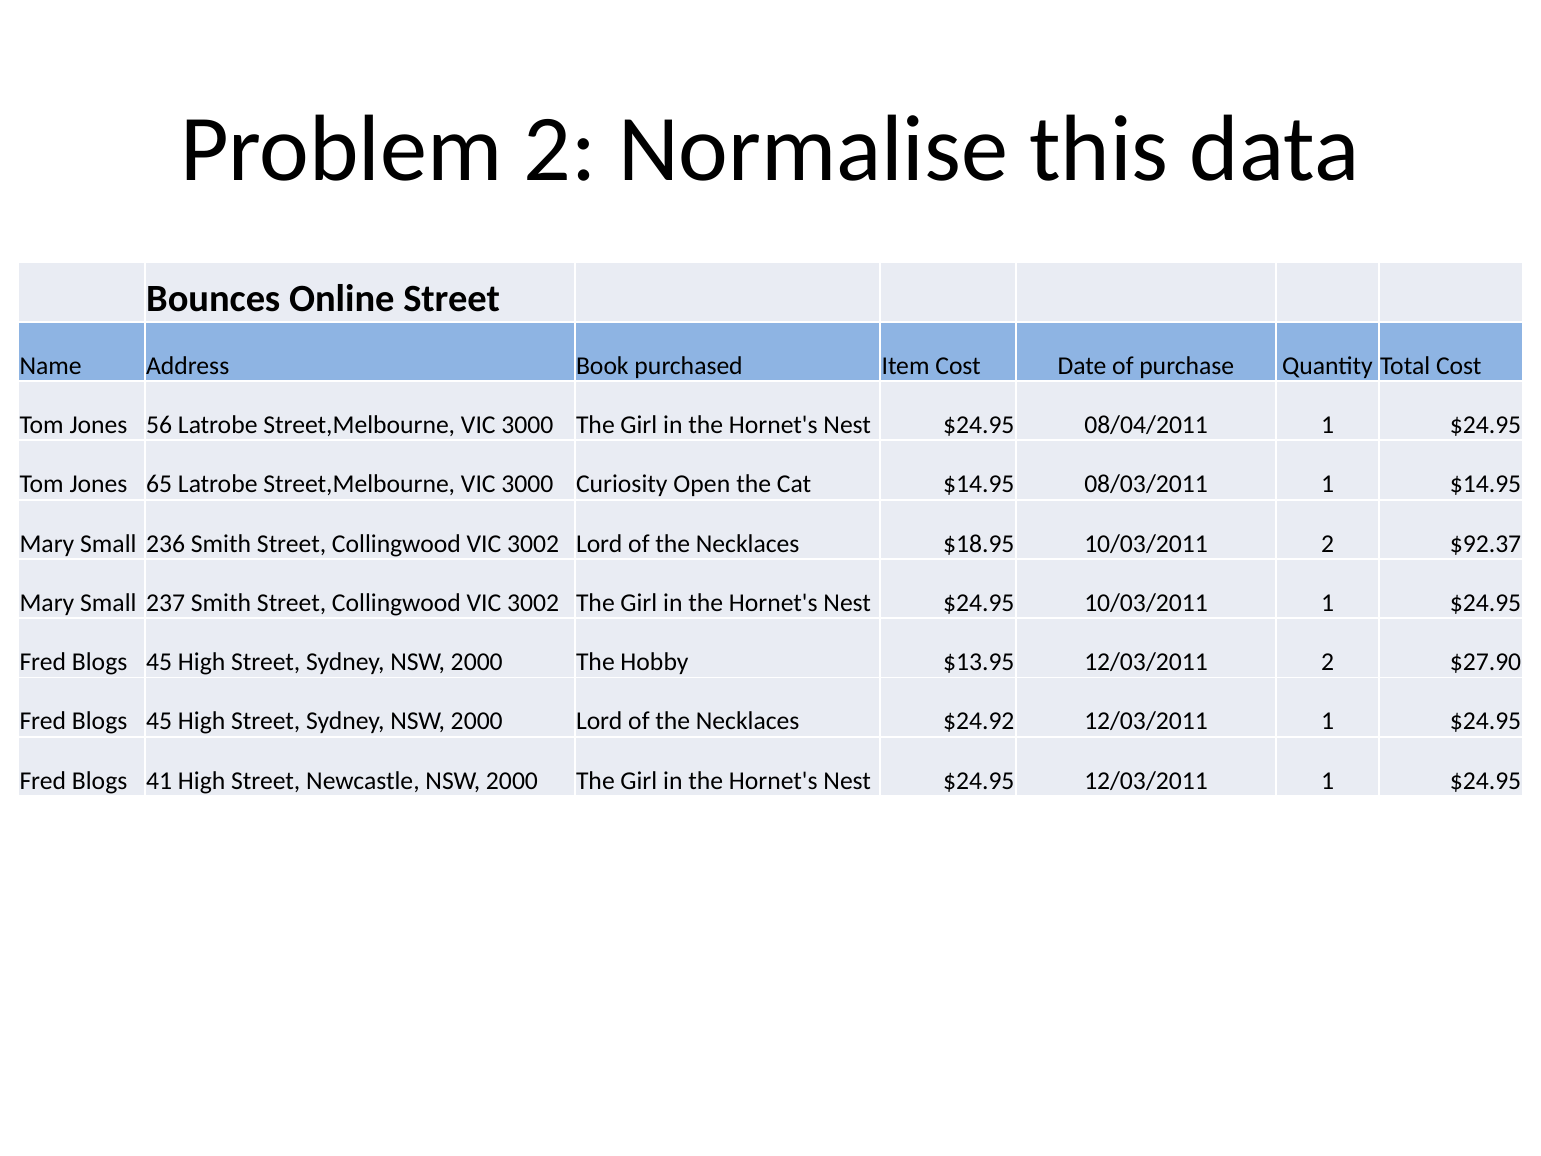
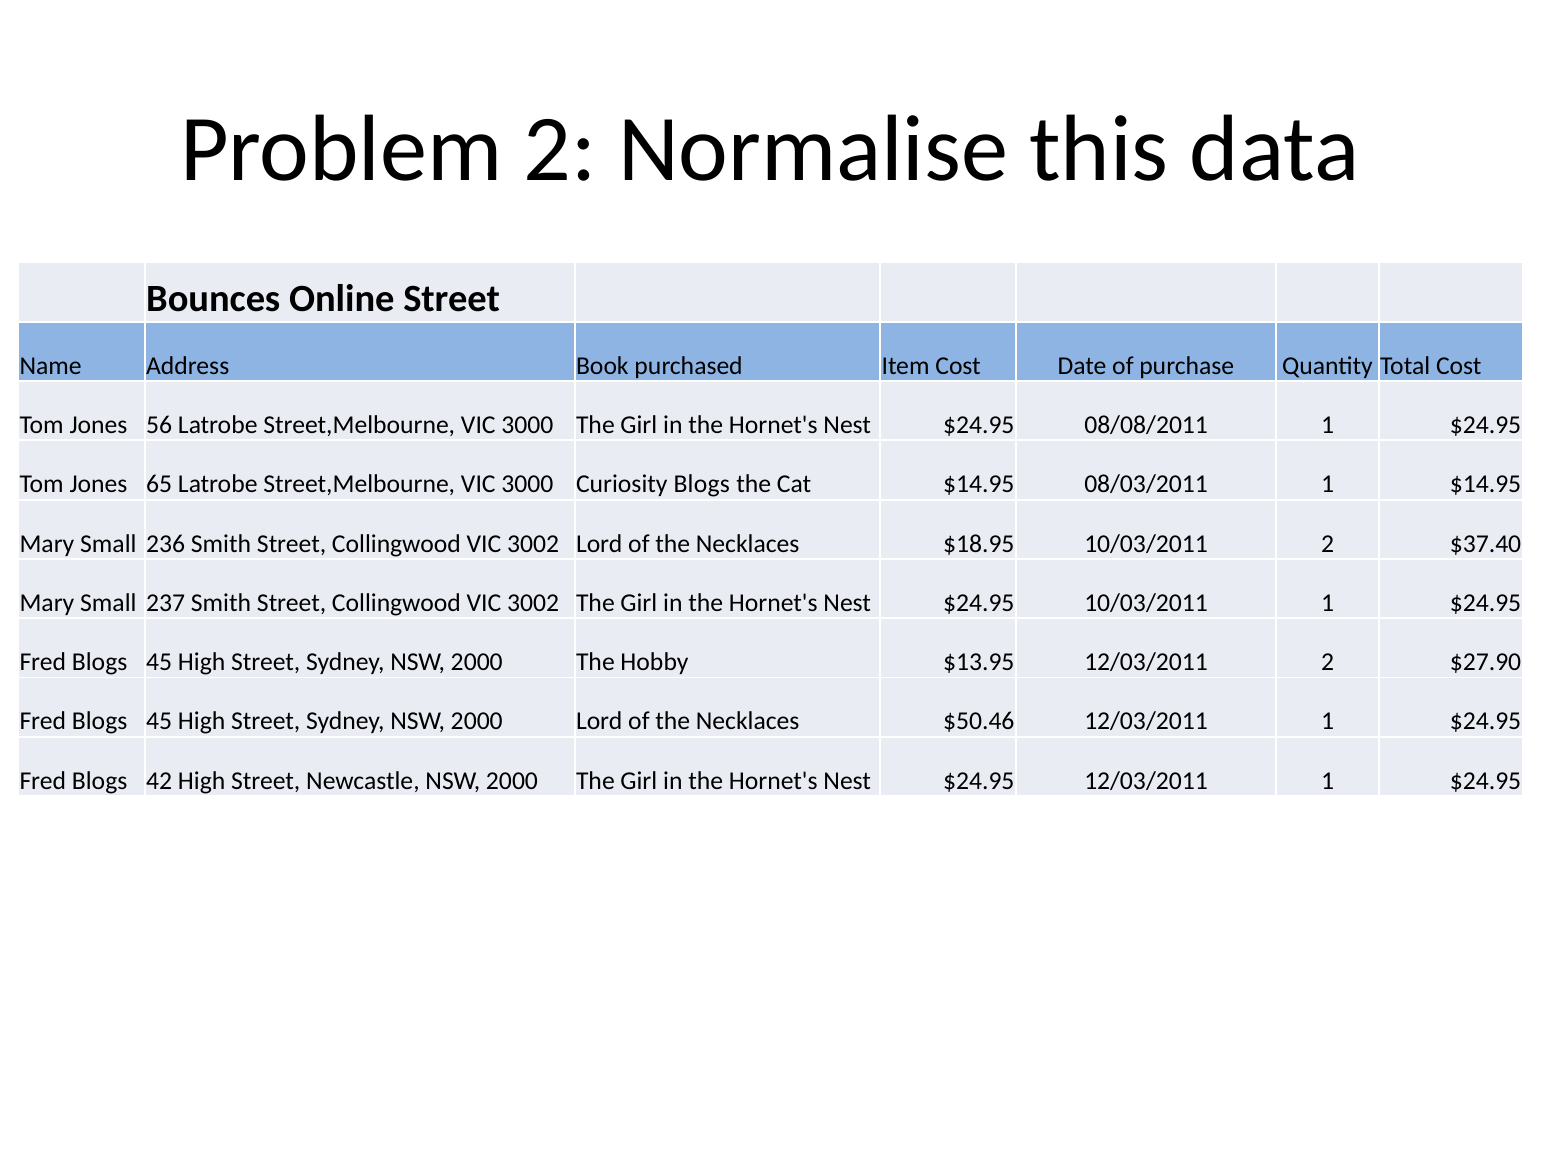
08/04/2011: 08/04/2011 -> 08/08/2011 (1146, 425)
Curiosity Open: Open -> Blogs (702, 484)
$92.37: $92.37 -> $37.40 (1486, 543)
$24.92: $24.92 -> $50.46 (979, 721)
41: 41 -> 42 (159, 781)
